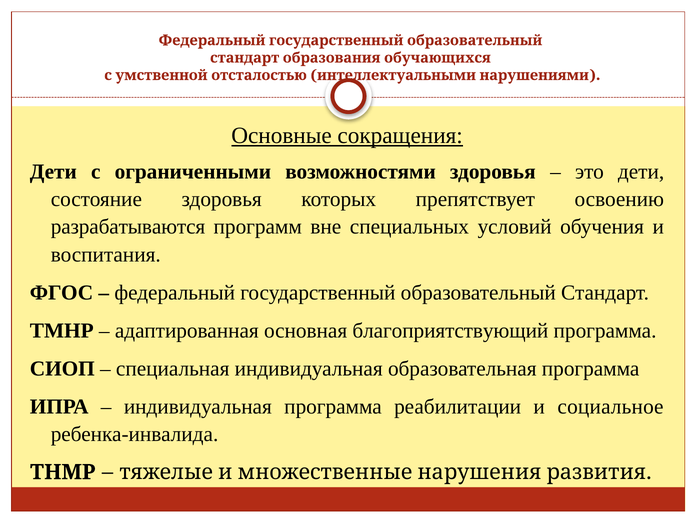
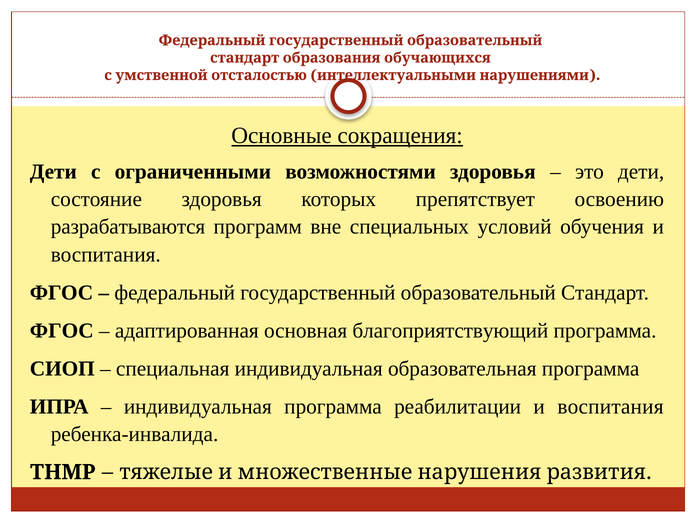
ТМНР: ТМНР -> ФГОС (62, 330)
реабилитации и социальное: социальное -> воспитания (611, 406)
